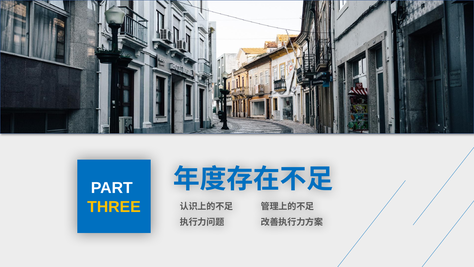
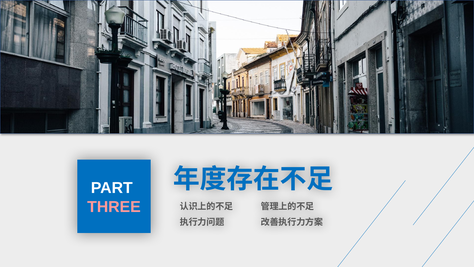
THREE colour: yellow -> pink (114, 207)
